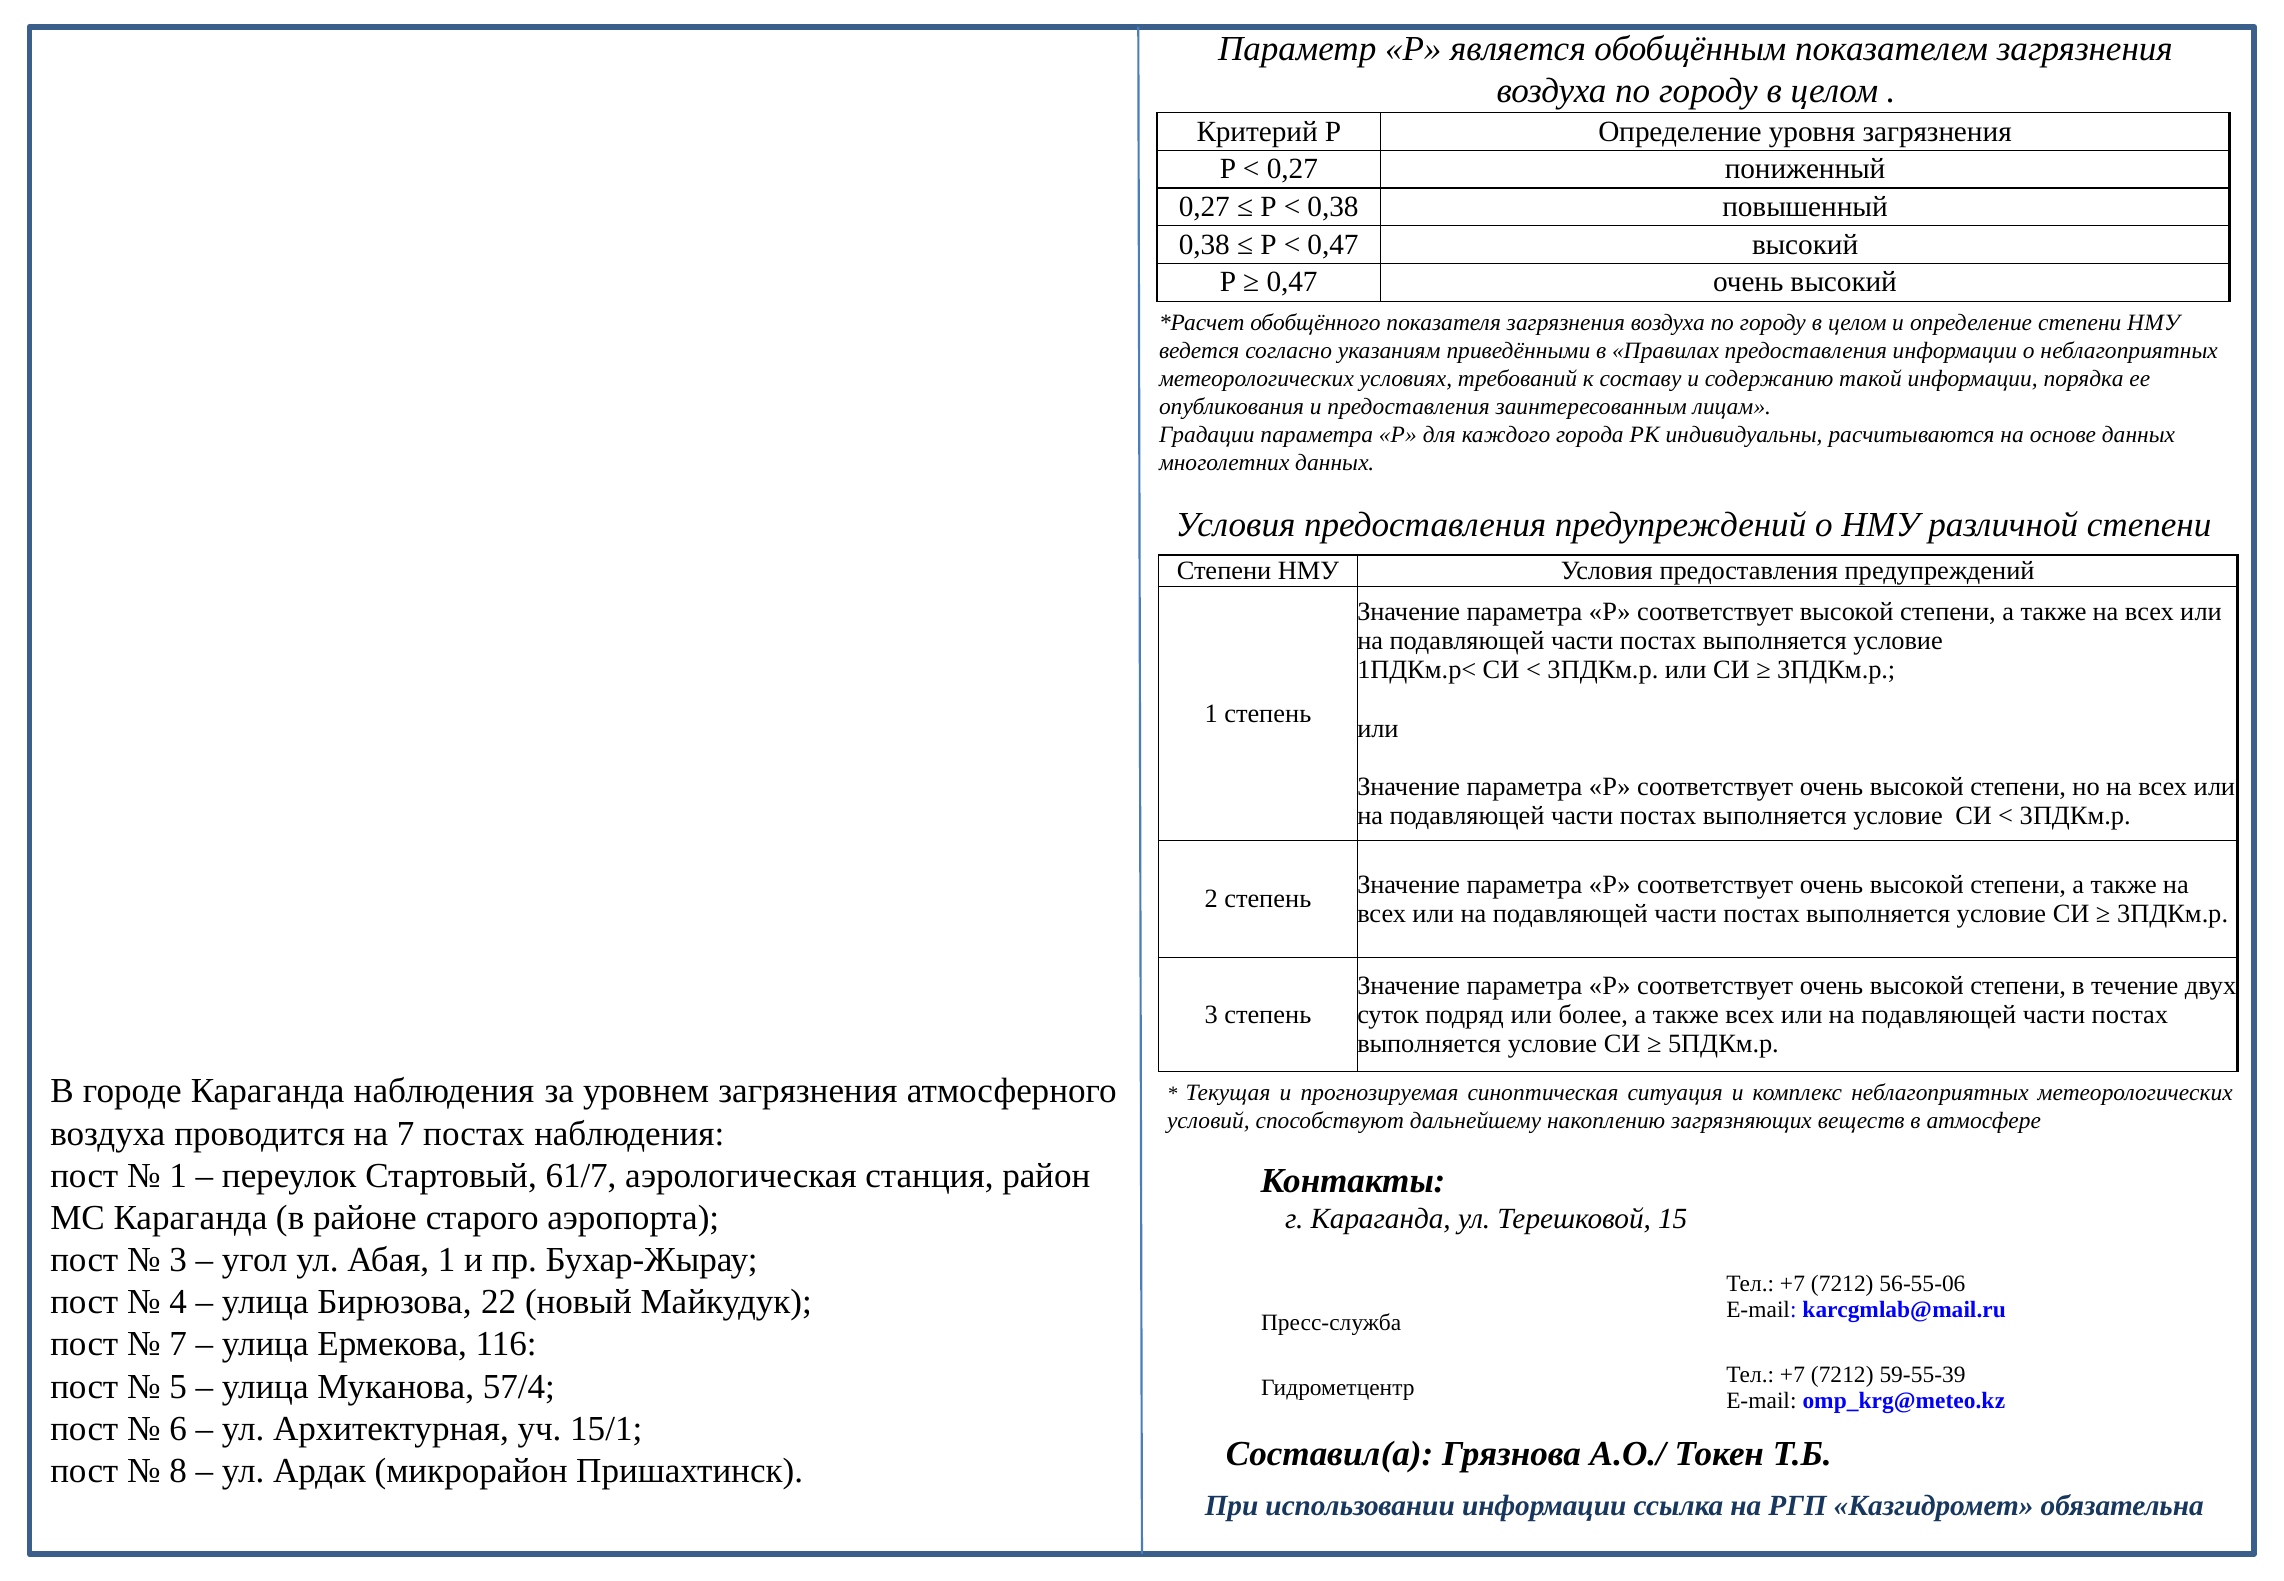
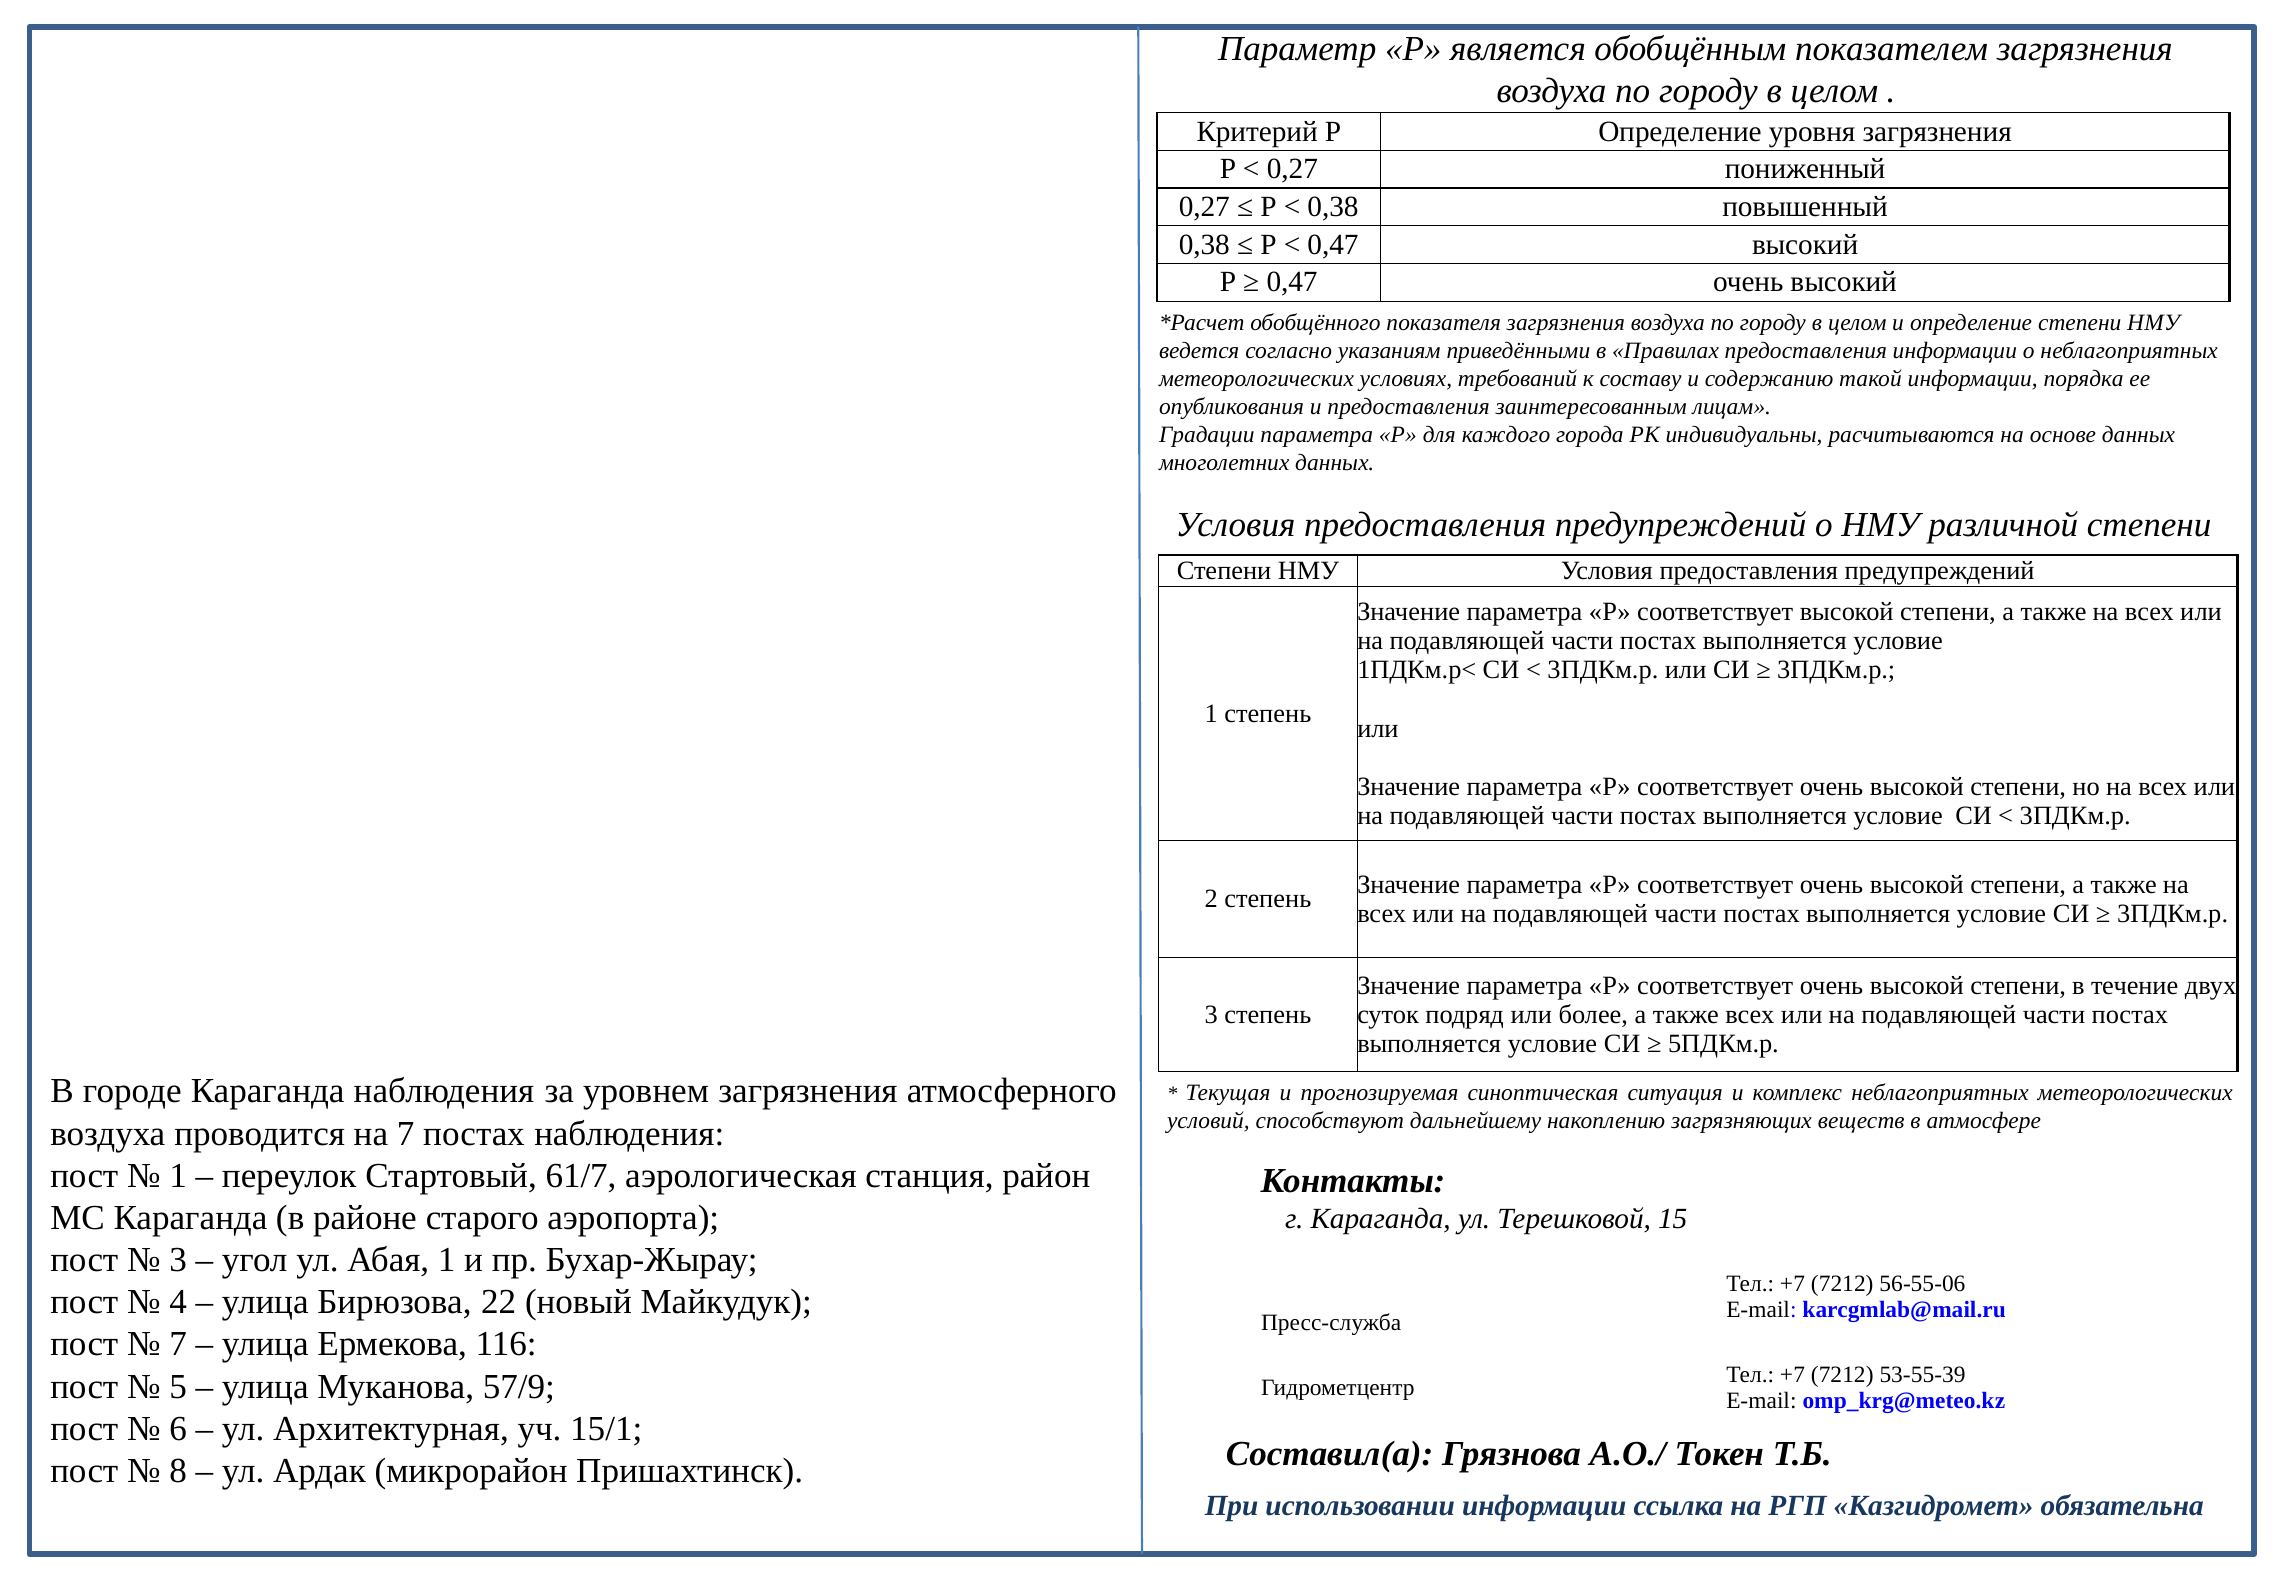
59-55-39: 59-55-39 -> 53-55-39 (1923, 1375)
57/4: 57/4 -> 57/9 (519, 1387)
